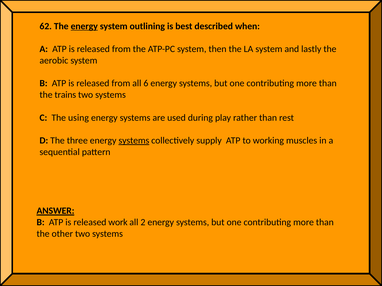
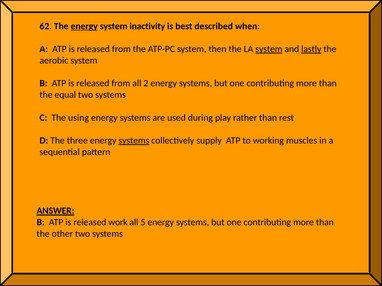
outlining: outlining -> inactivity (147, 26)
system underline: none -> present (269, 49)
lastly underline: none -> present (311, 49)
6: 6 -> 2 (146, 83)
trains: trains -> equal (65, 95)
2: 2 -> 5 (143, 223)
